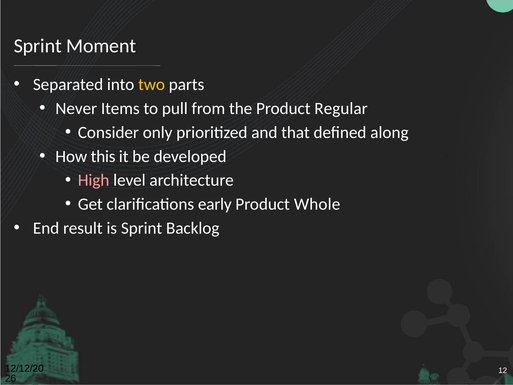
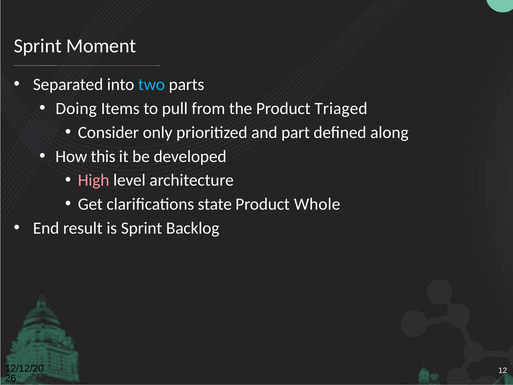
two colour: yellow -> light blue (152, 84)
Never: Never -> Doing (76, 108)
Regular: Regular -> Triaged (341, 108)
that: that -> part (296, 132)
early: early -> state (215, 204)
